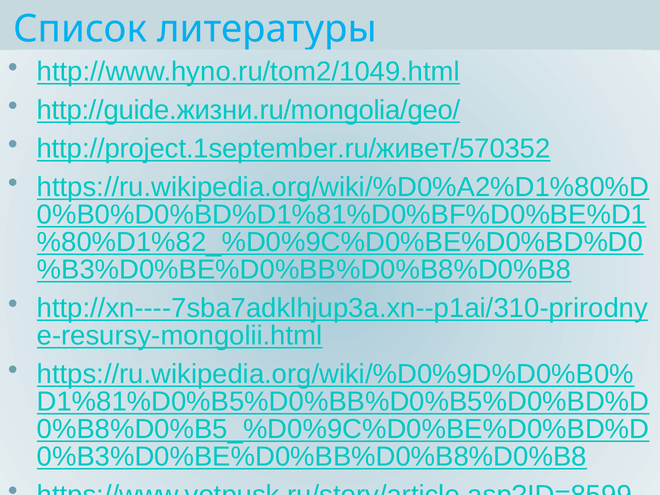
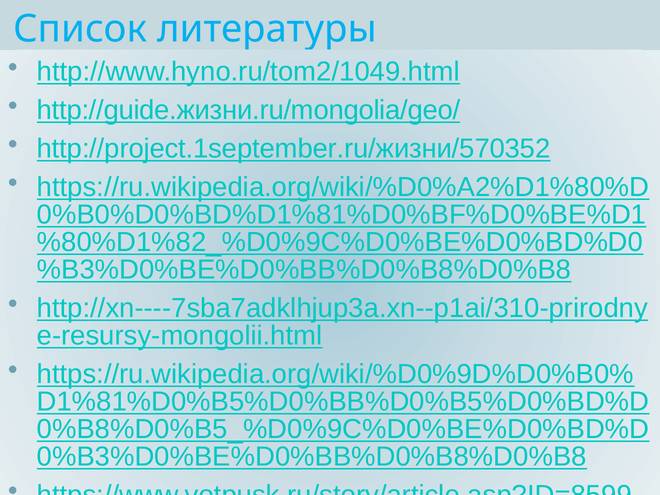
http://project.1september.ru/живет/570352: http://project.1september.ru/живет/570352 -> http://project.1september.ru/жизни/570352 (294, 149)
